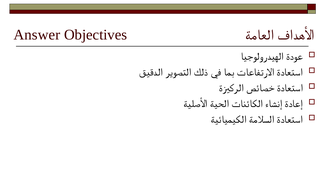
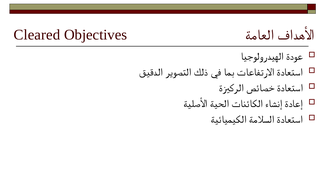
Answer: Answer -> Cleared (37, 35)
